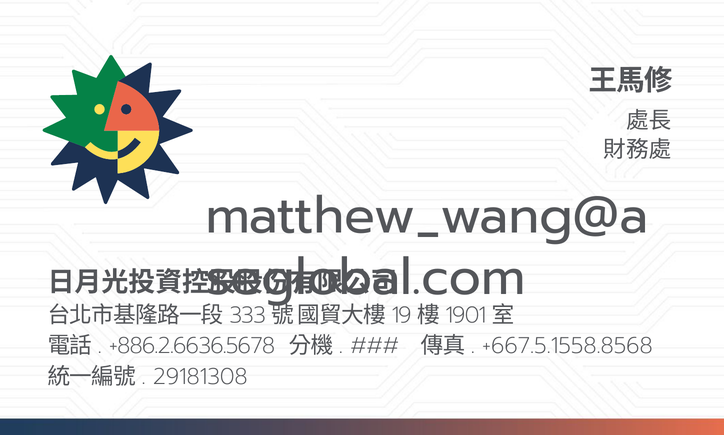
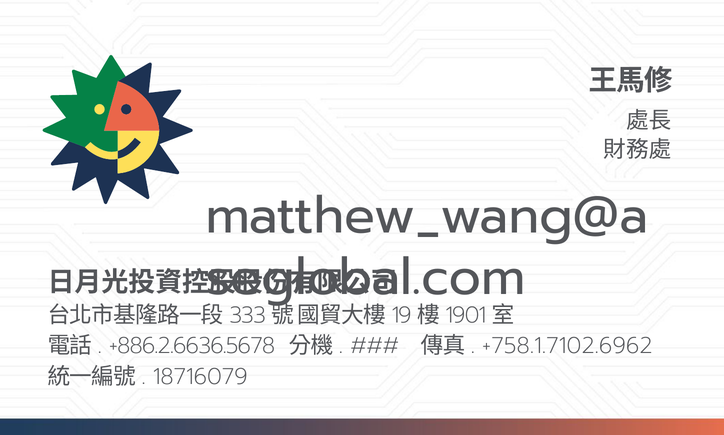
+667.5.1558.8568: +667.5.1558.8568 -> +758.1.7102.6962 (567, 346)
29181308: 29181308 -> 18716079 (200, 376)
